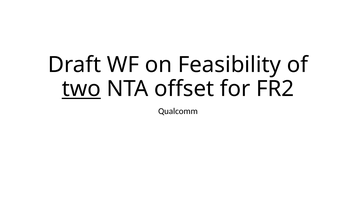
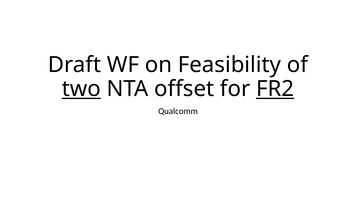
FR2 underline: none -> present (275, 89)
